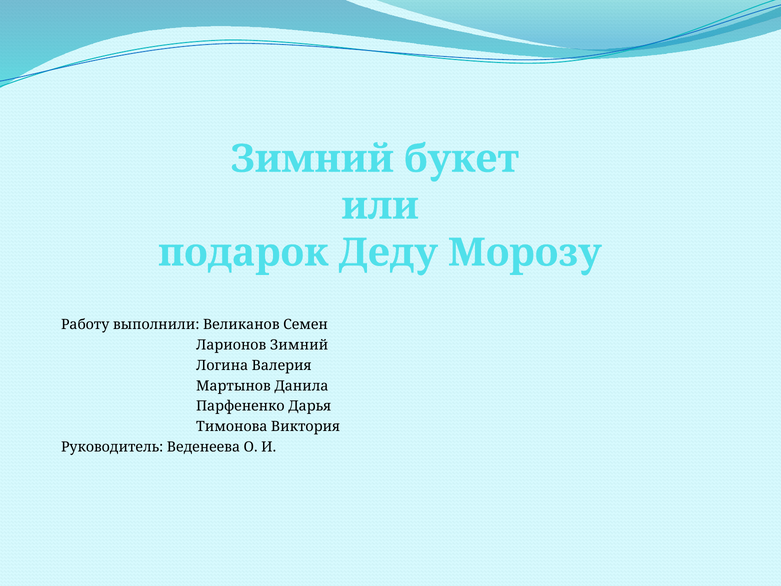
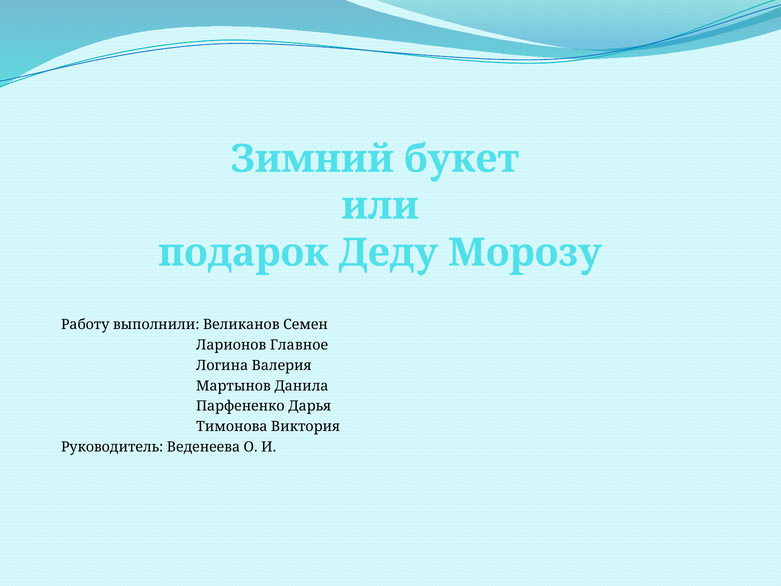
Ларионов Зимний: Зимний -> Главное (299, 345)
